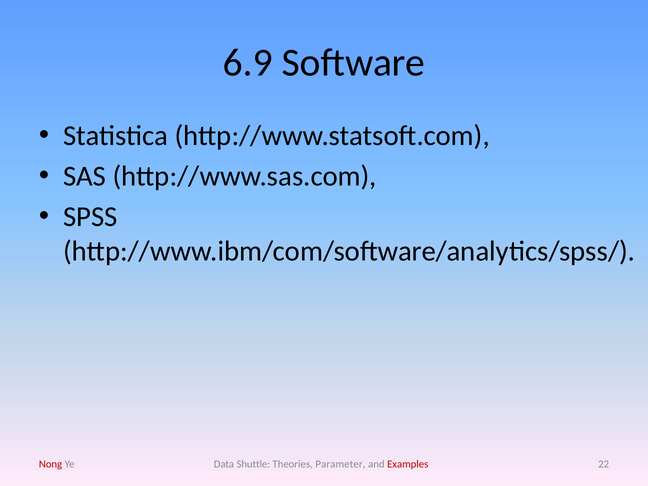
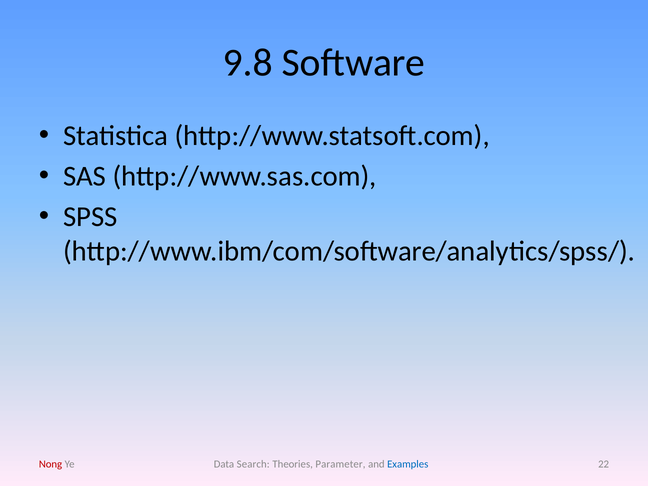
6.9: 6.9 -> 9.8 (248, 63)
Shuttle: Shuttle -> Search (253, 464)
Examples colour: red -> blue (408, 464)
